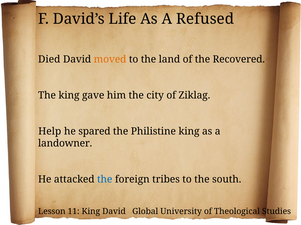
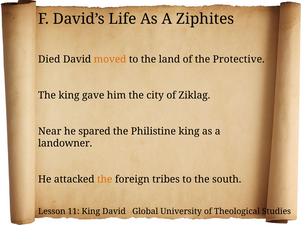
Refused: Refused -> Ziphites (205, 19)
Recovered: Recovered -> Protective (239, 60)
Help: Help -> Near (50, 132)
the colour: blue -> orange (105, 180)
